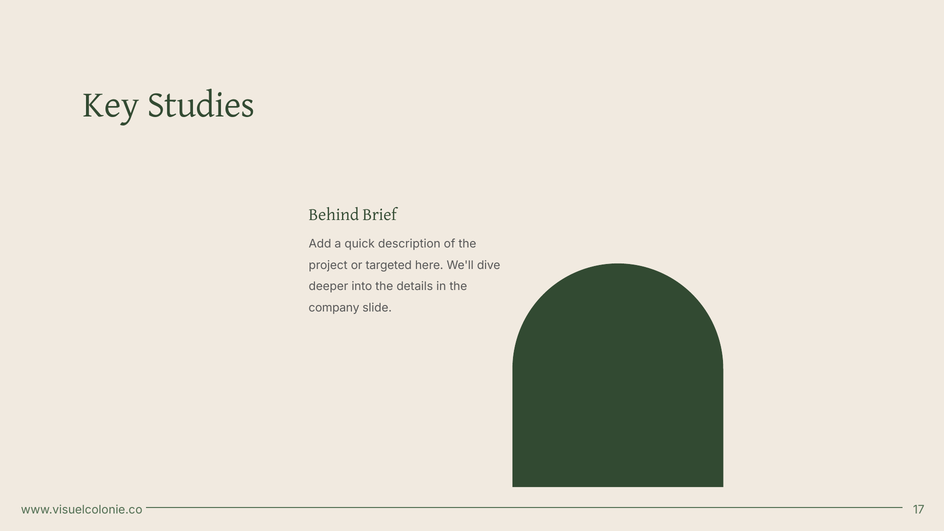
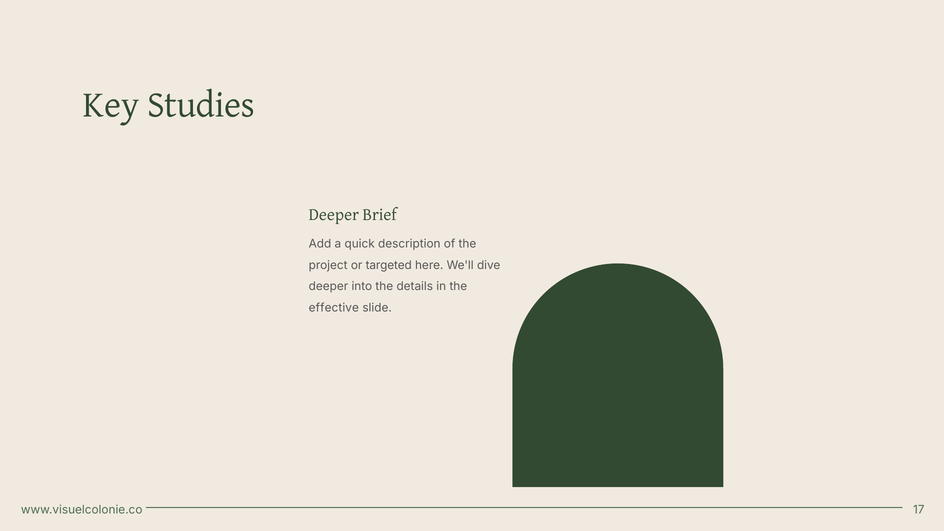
Behind: Behind -> Deeper (334, 215)
company: company -> effective (334, 308)
